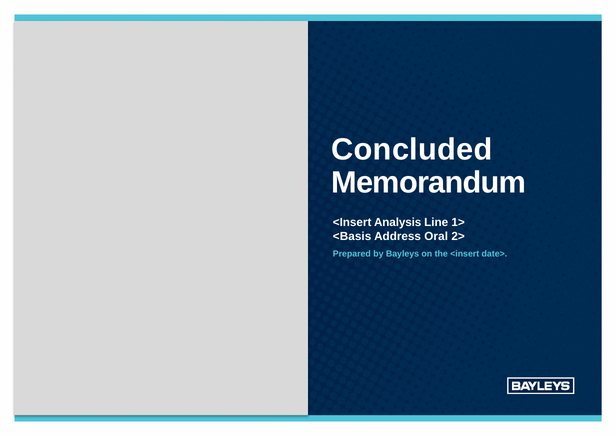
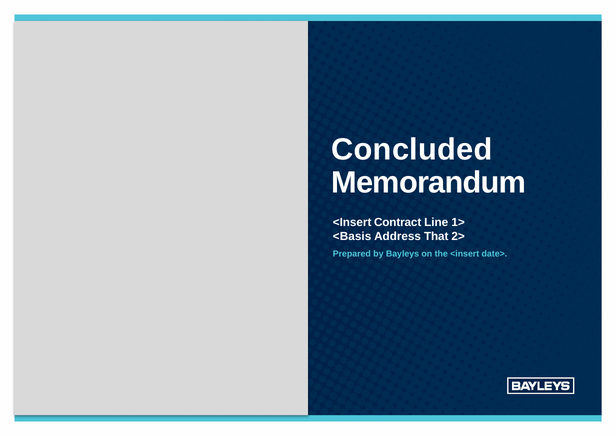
Analysis: Analysis -> Contract (398, 222)
Oral: Oral -> That (436, 236)
